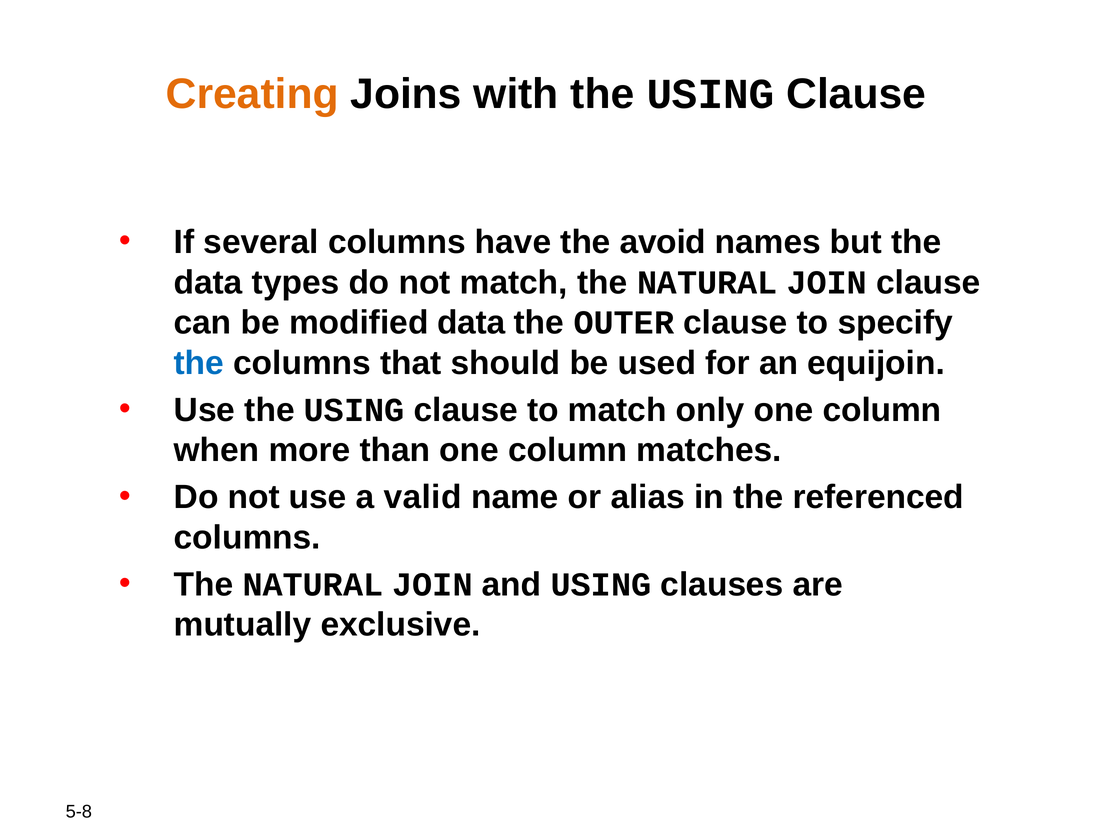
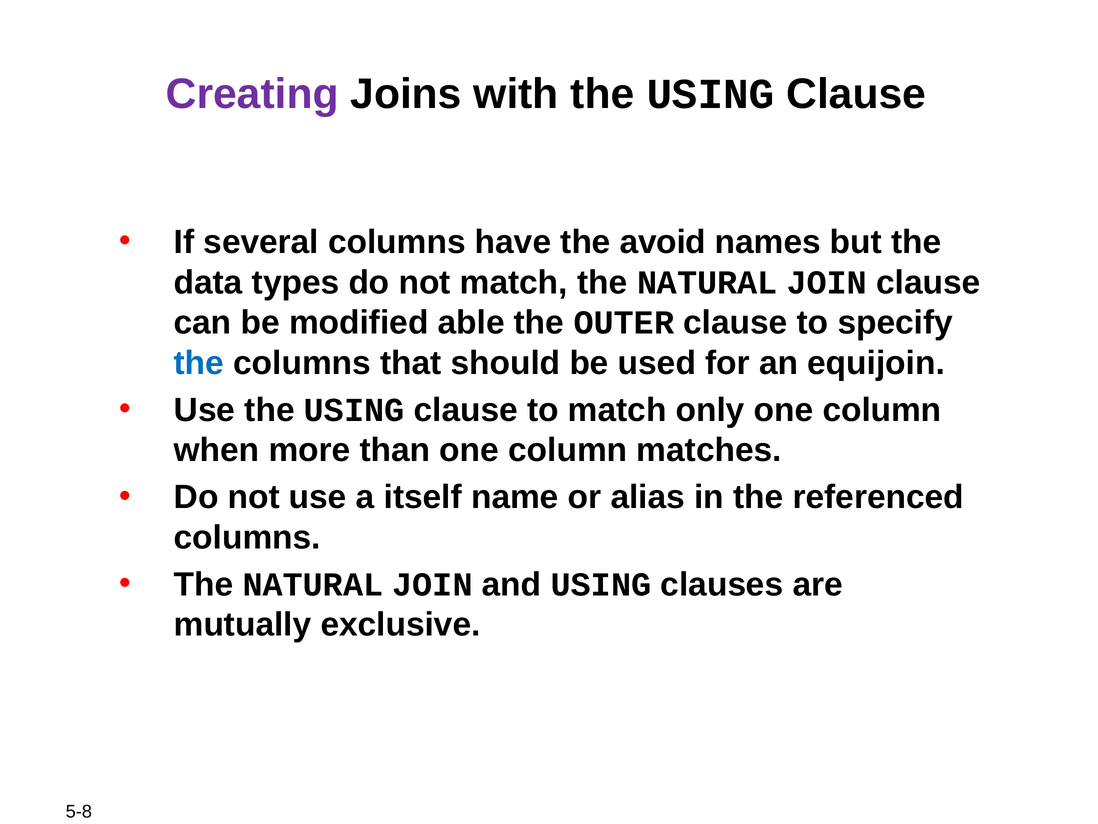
Creating colour: orange -> purple (252, 94)
modified data: data -> able (471, 323)
valid: valid -> itself (423, 497)
